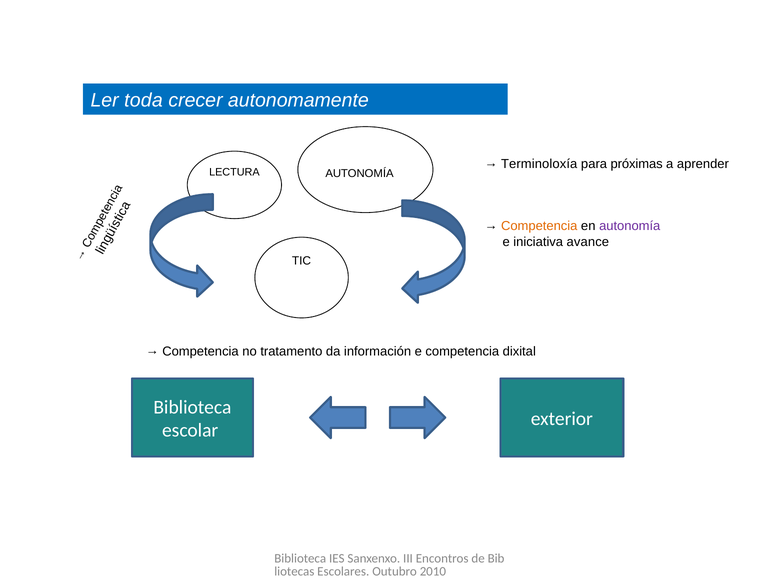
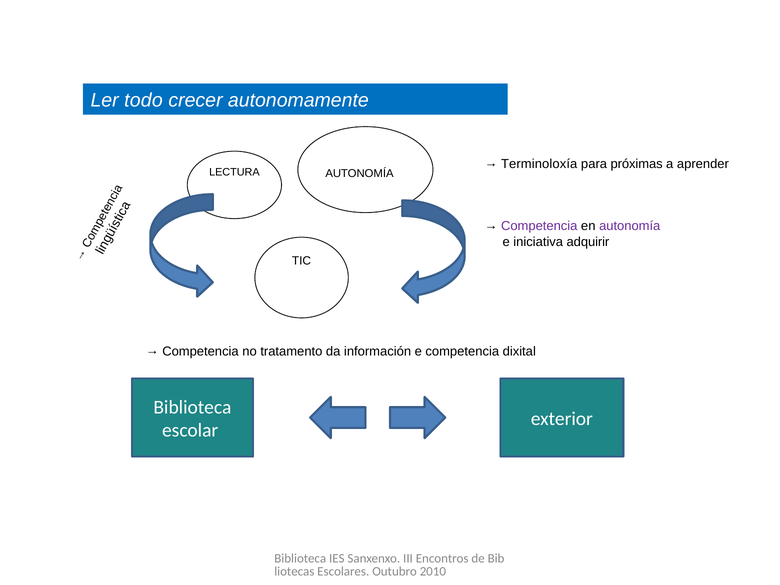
toda: toda -> todo (143, 101)
Competencia colour: orange -> purple (539, 226)
avance: avance -> adquirir (588, 242)
